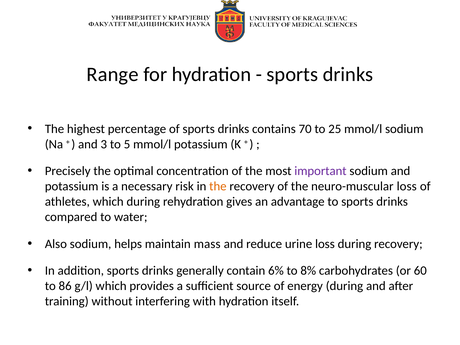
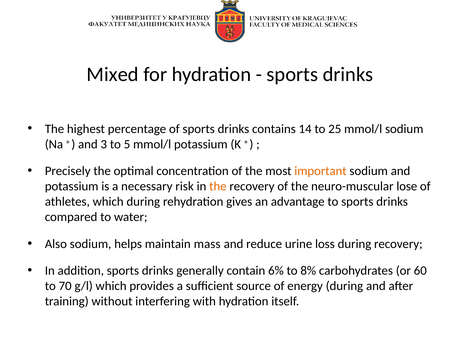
Range: Range -> Mixed (113, 75)
70: 70 -> 14 (305, 129)
important colour: purple -> orange (320, 171)
neuro-muscular loss: loss -> lose (407, 186)
86: 86 -> 70 (65, 286)
